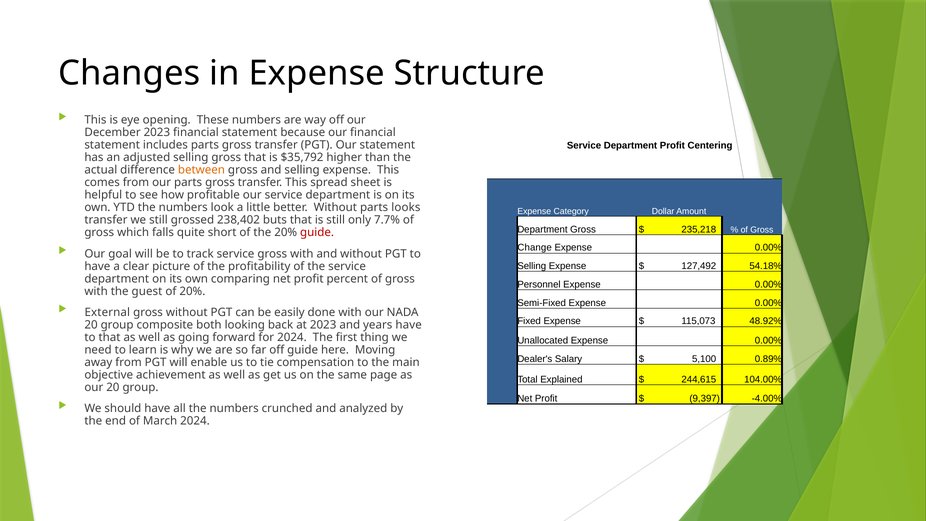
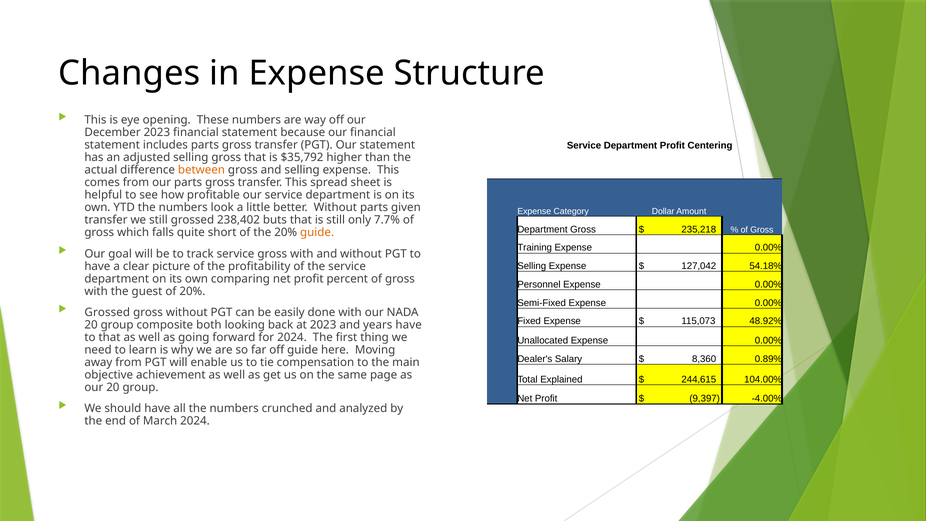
looks: looks -> given (406, 208)
guide colour: red -> orange (317, 233)
Change: Change -> Training (535, 248)
127,492: 127,492 -> 127,042 (699, 266)
External: External -> Grossed (107, 312)
5,100: 5,100 -> 8,360 (704, 359)
